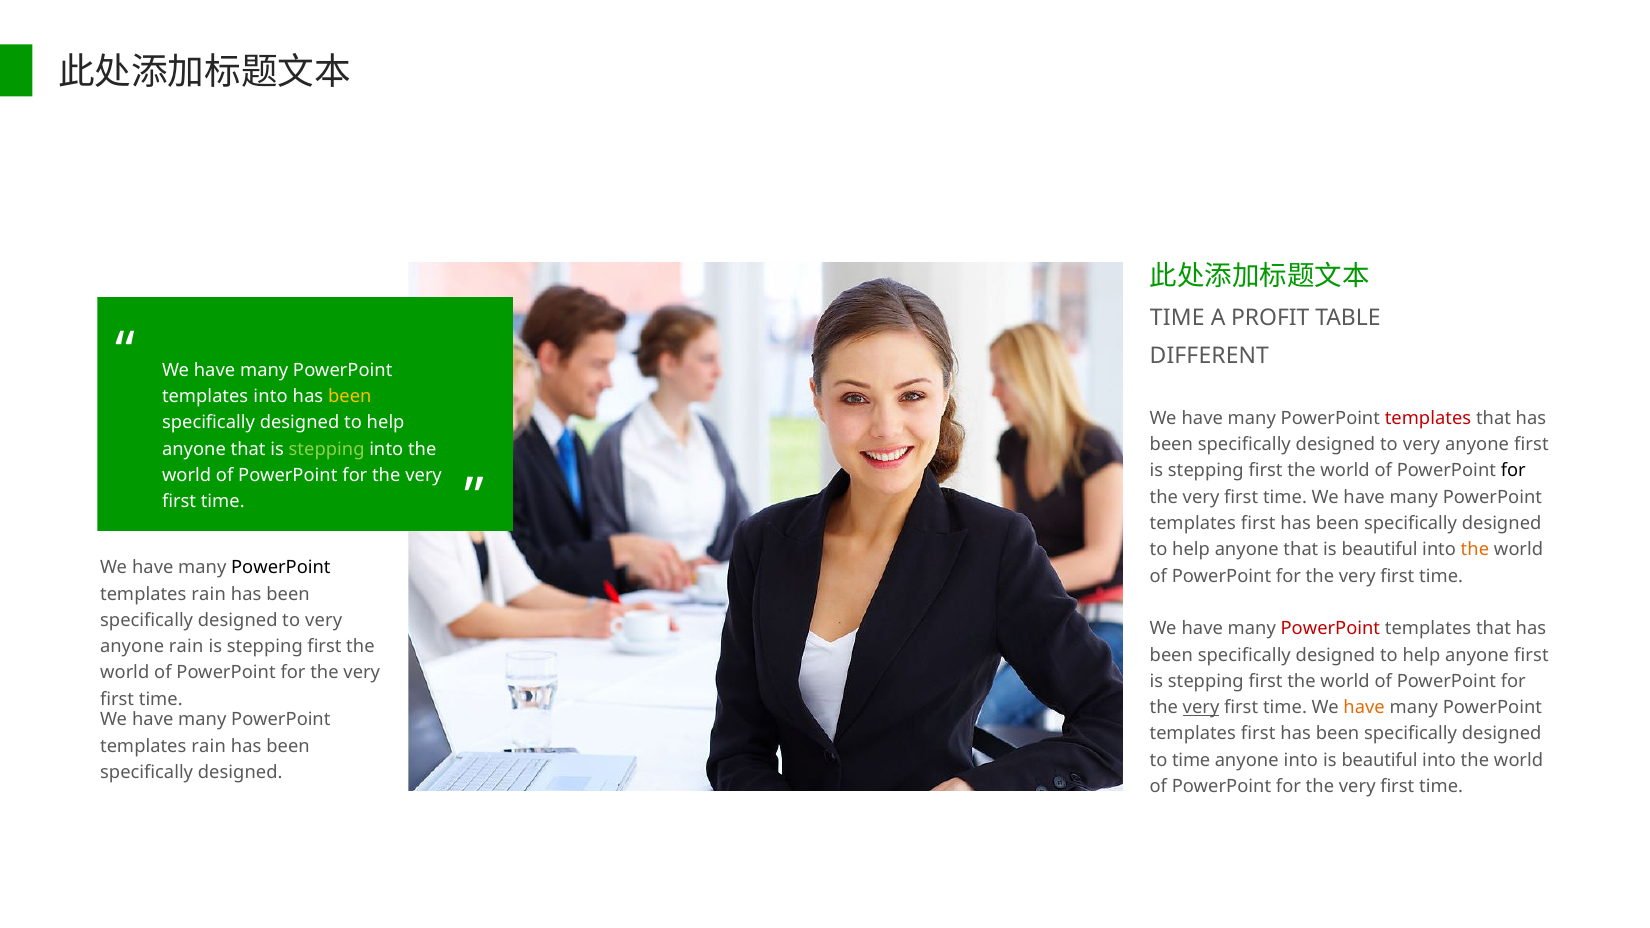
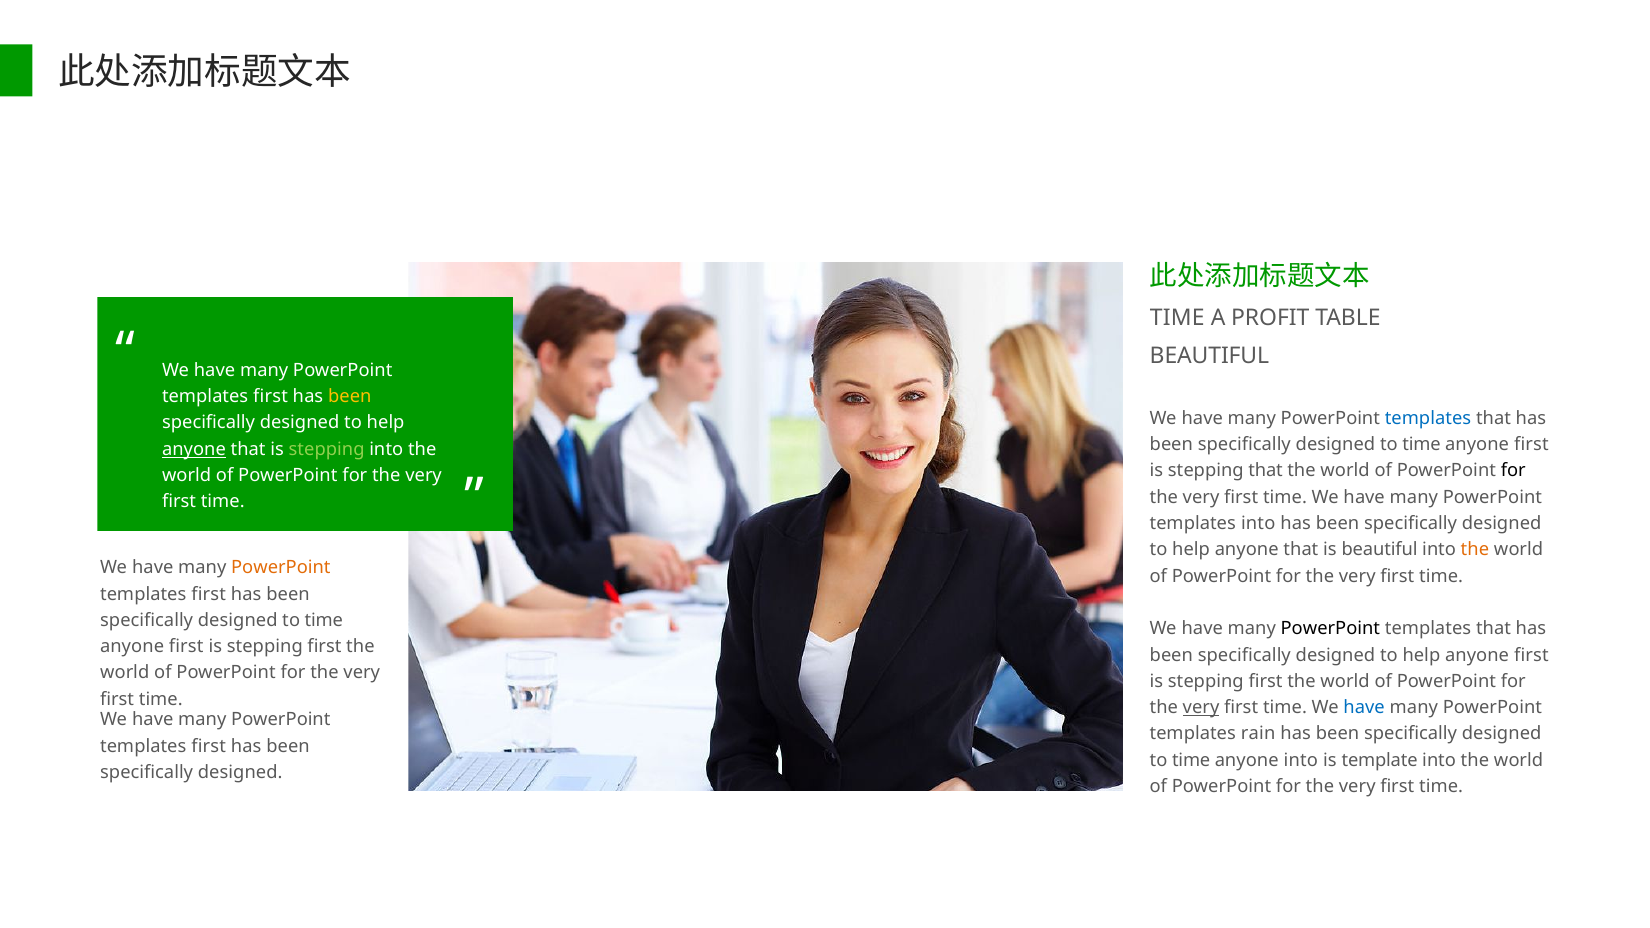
DIFFERENT: DIFFERENT -> BEAUTIFUL (1209, 356)
into: into -> first (271, 397)
templates colour: red -> blue (1428, 418)
very: very -> time (1422, 444)
anyone underline: none -> present (194, 449)
first: first -> that (1266, 471)
first: first -> into (1258, 523)
PowerPoint colour: black -> orange (281, 568)
rain: rain -> first (209, 594)
very: very -> time (324, 620)
PowerPoint colour: red -> black (1330, 629)
rain: rain -> first (186, 646)
have colour: orange -> blue (1364, 707)
first: first -> rain (1258, 734)
rain: rain -> first (209, 746)
beautiful: beautiful -> template (1380, 760)
